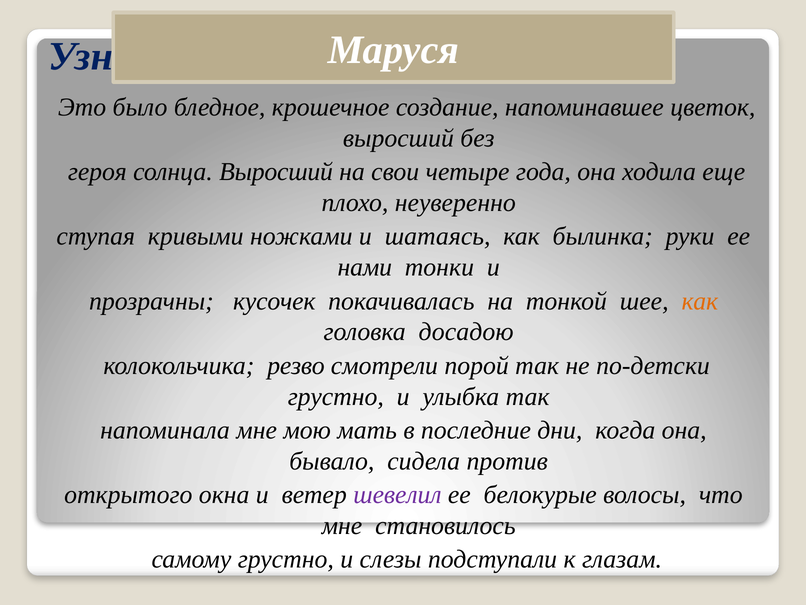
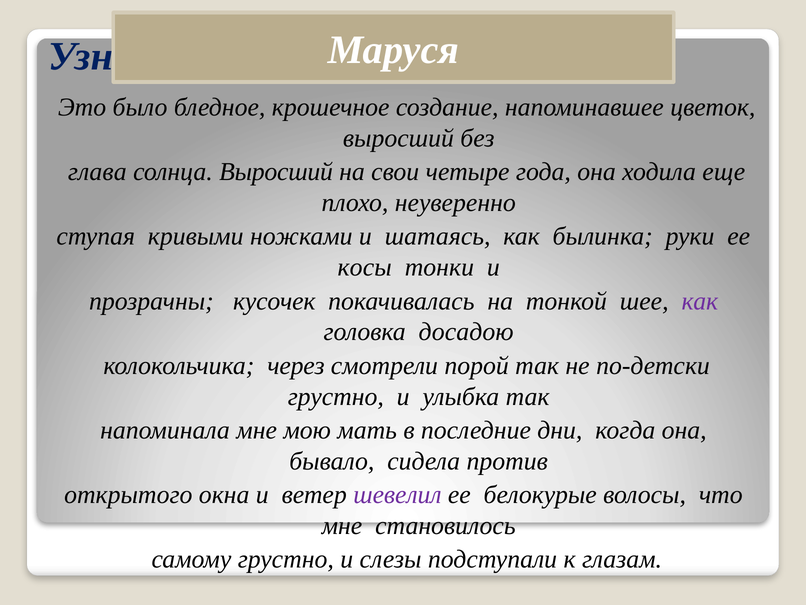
героя: героя -> глава (97, 172)
нами: нами -> косы (365, 267)
как colour: orange -> purple (700, 301)
резво: резво -> через (296, 365)
